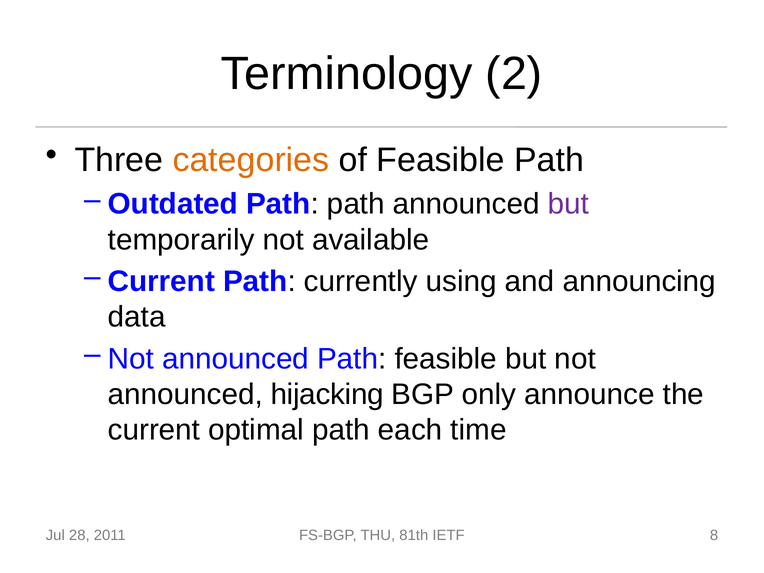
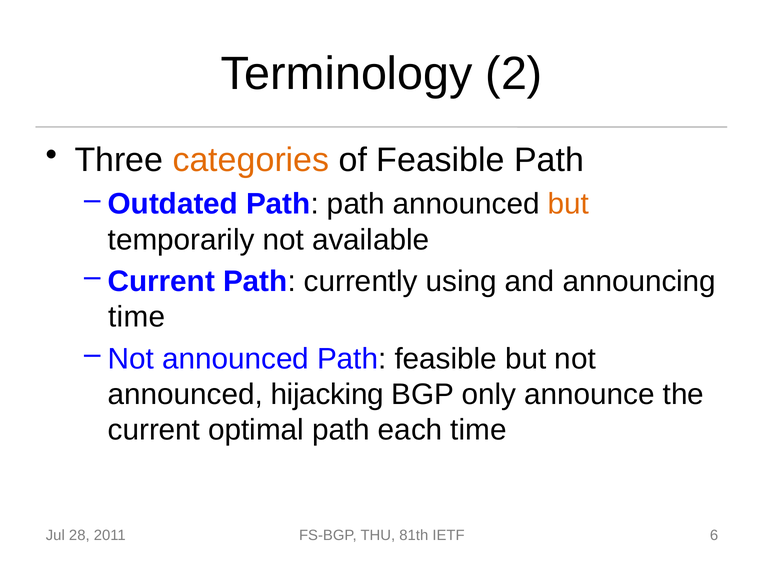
but colour: purple -> orange (568, 204)
data: data -> time (137, 317)
8: 8 -> 6 (714, 536)
